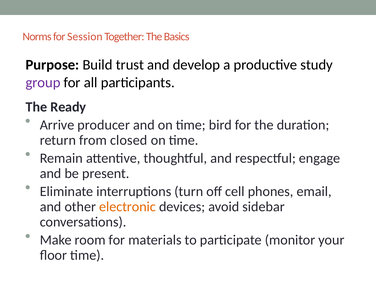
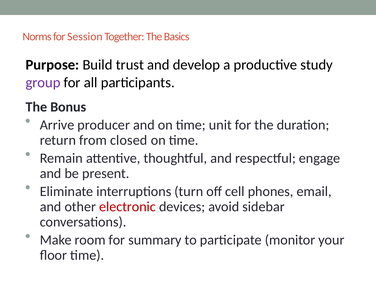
Ready: Ready -> Bonus (68, 107)
bird: bird -> unit (220, 125)
electronic colour: orange -> red (128, 207)
materials: materials -> summary (155, 240)
